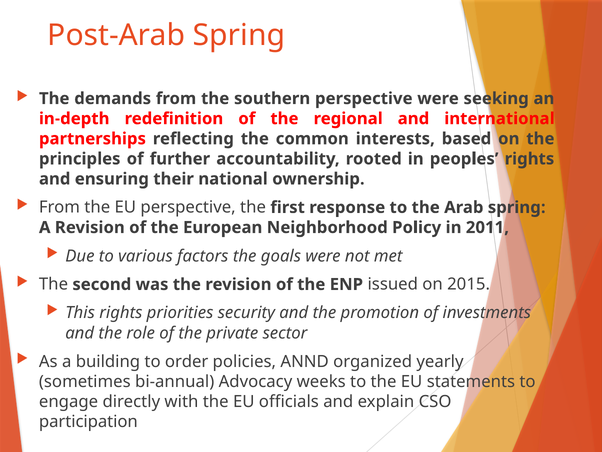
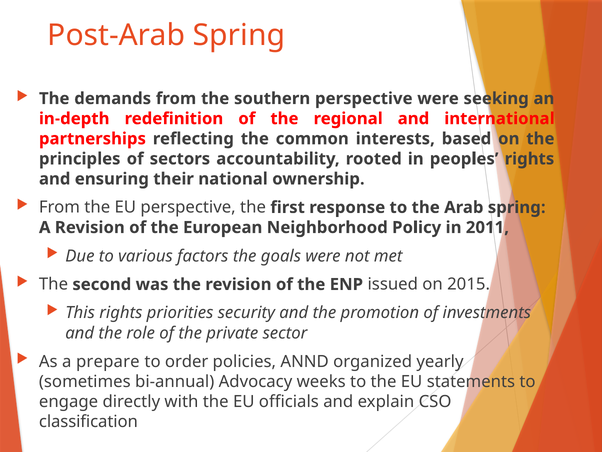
further: further -> sectors (180, 159)
building: building -> prepare (108, 361)
participation: participation -> classification (88, 421)
